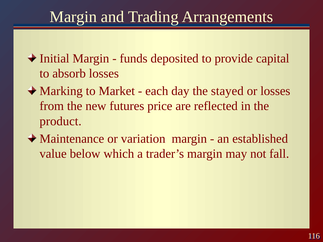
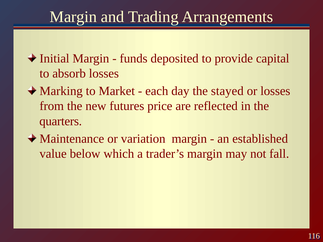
product: product -> quarters (61, 121)
